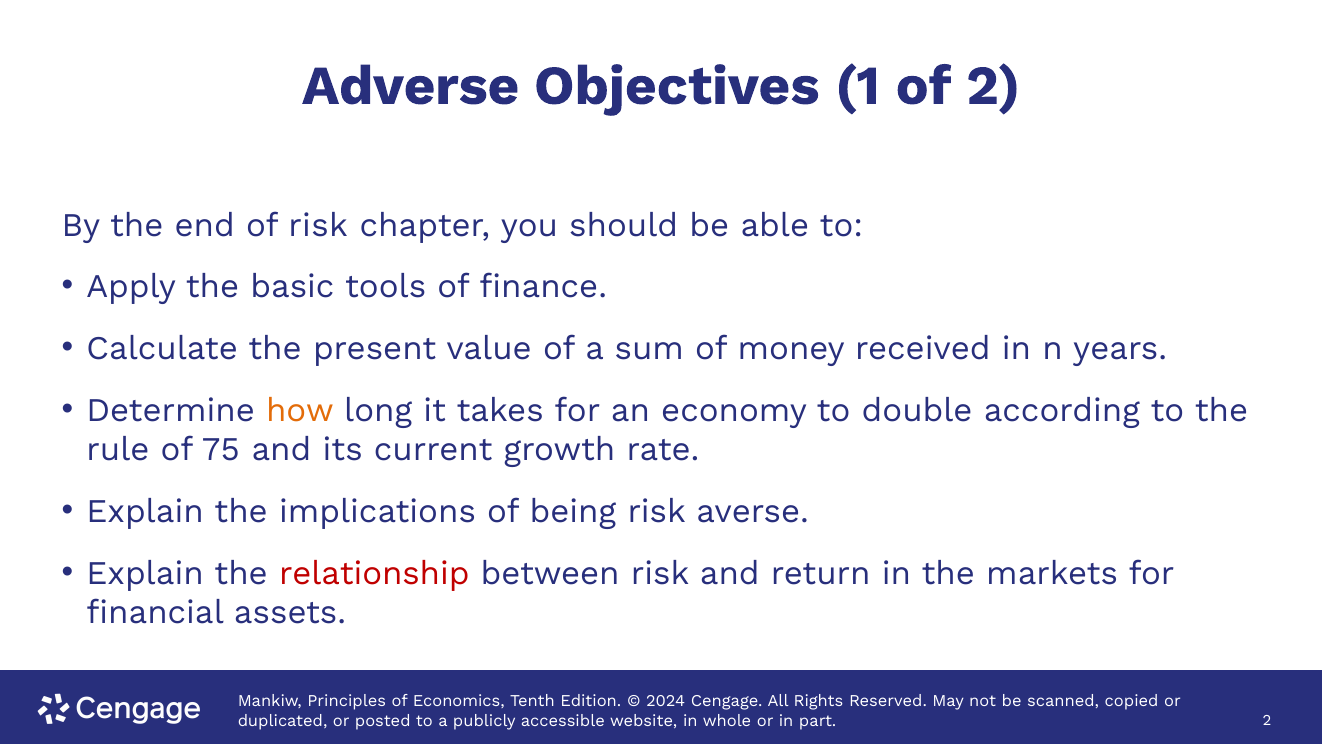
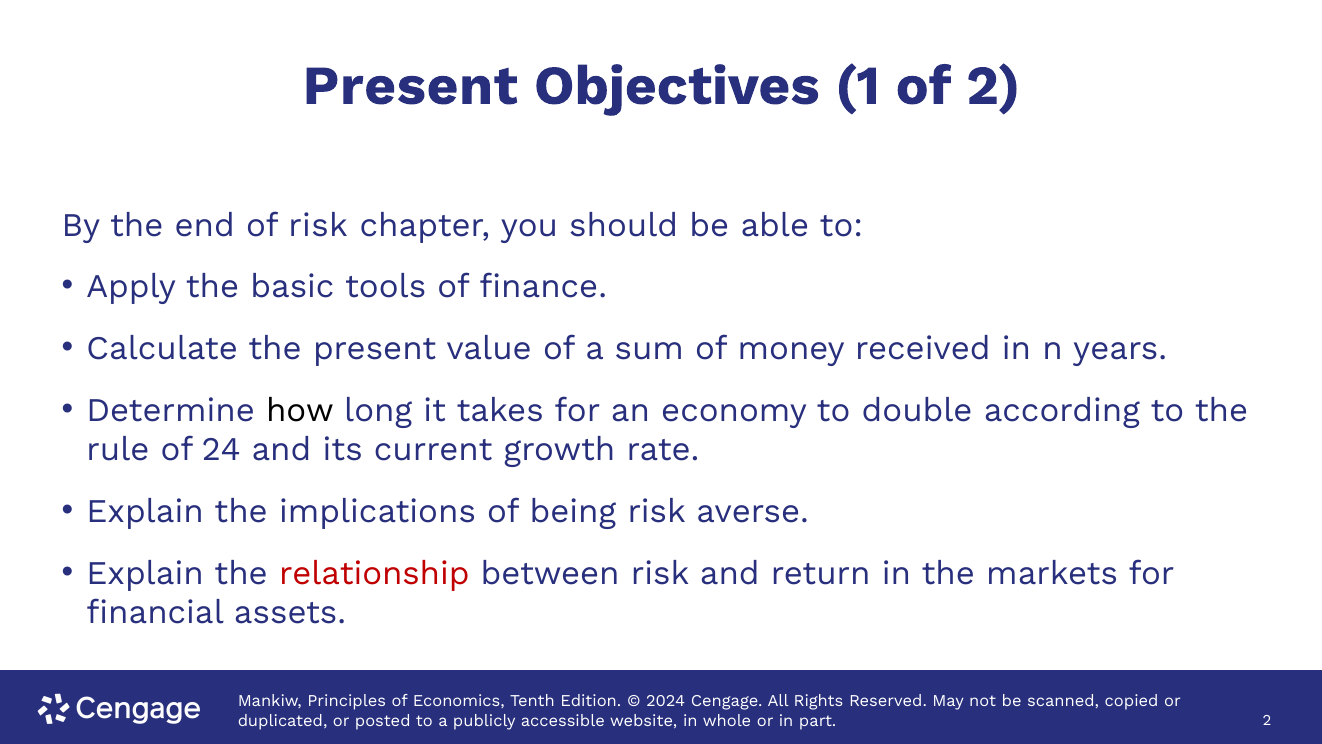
Adverse: Adverse -> Present (410, 86)
how colour: orange -> black (300, 410)
75: 75 -> 24 (221, 450)
